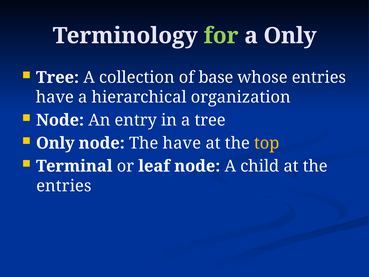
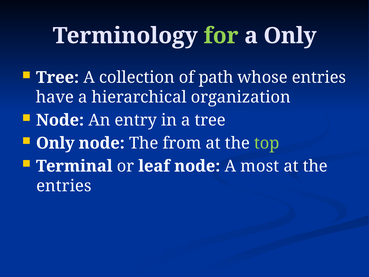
base: base -> path (216, 77)
The have: have -> from (182, 143)
top colour: yellow -> light green (267, 143)
child: child -> most (260, 166)
